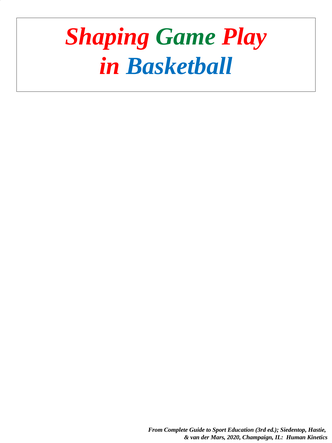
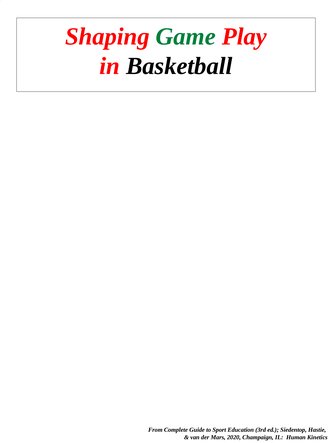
Basketball colour: blue -> black (179, 66)
